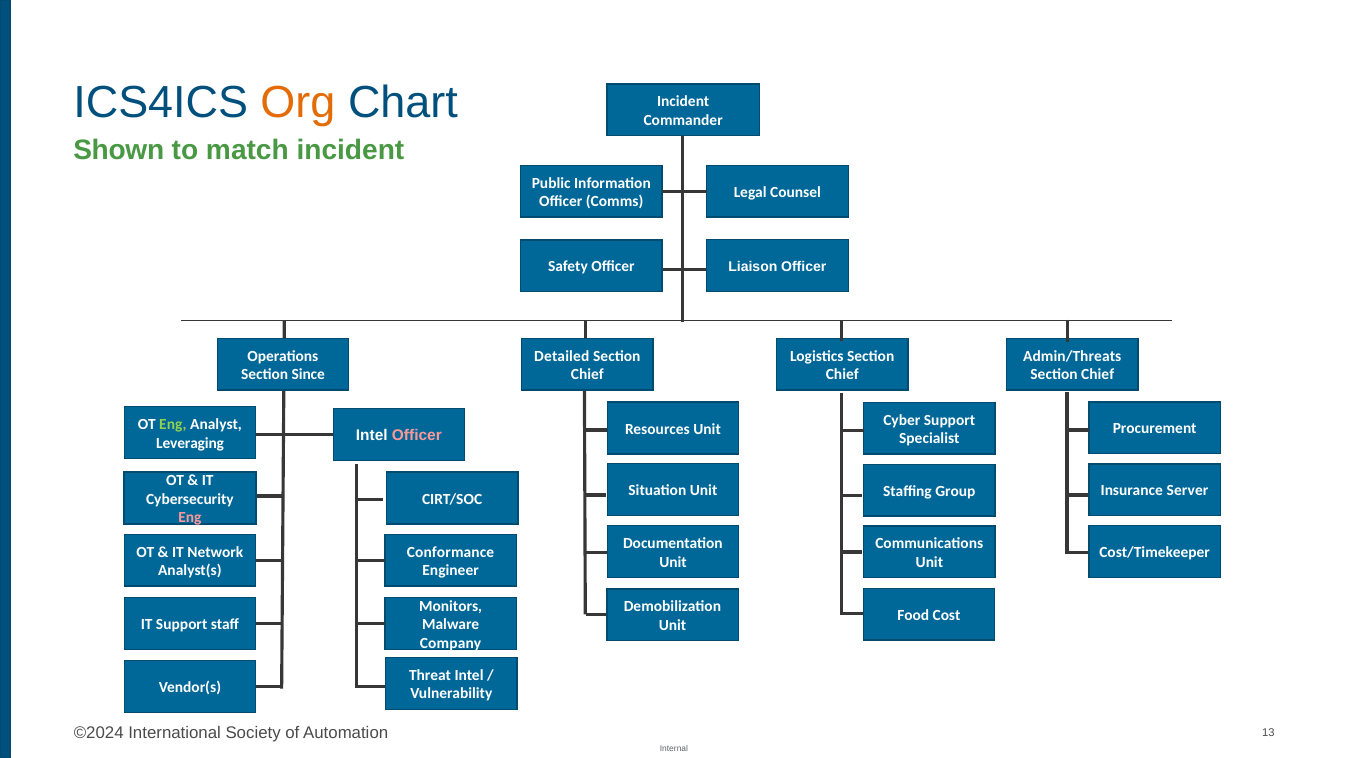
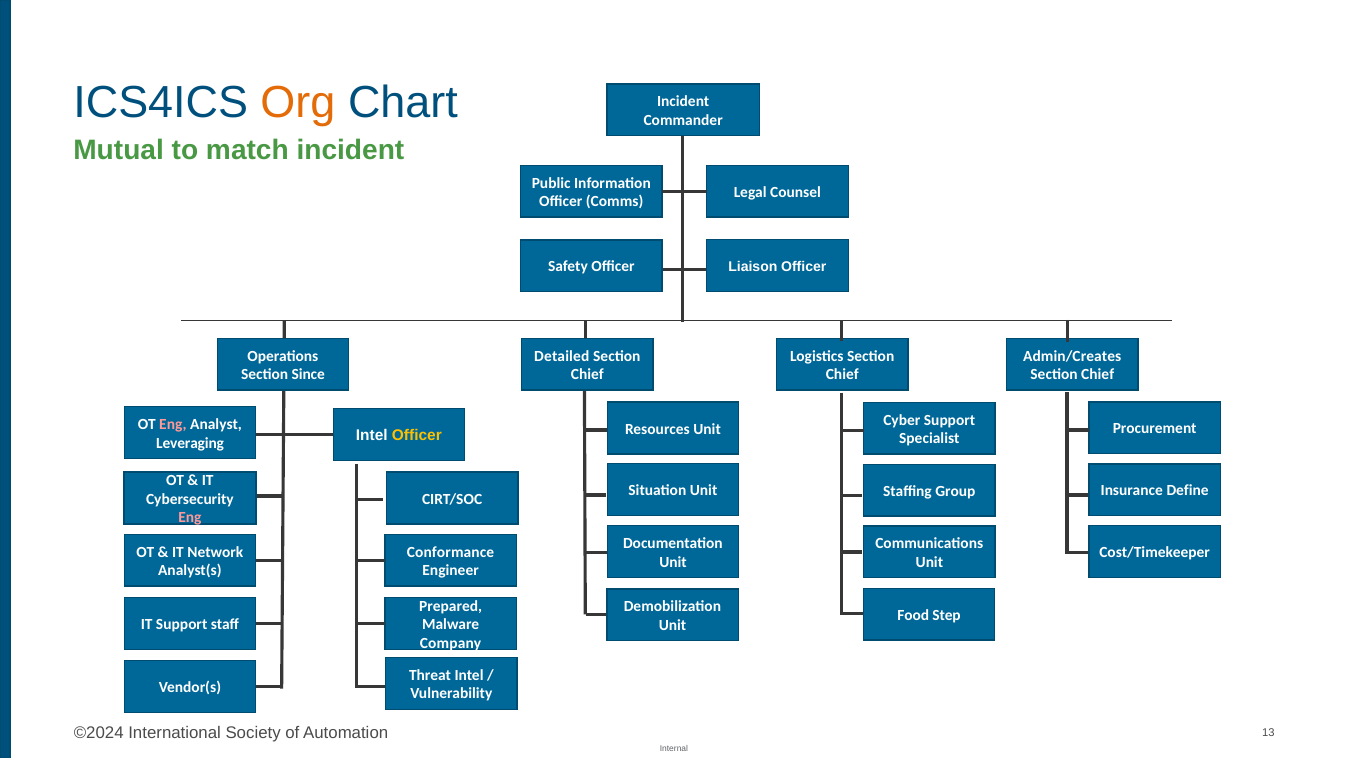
Shown: Shown -> Mutual (119, 150)
Admin/Threats: Admin/Threats -> Admin/Creates (1072, 356)
Eng colour: light green -> pink (173, 425)
Officer colour: pink -> yellow (417, 436)
Server: Server -> Define (1188, 491)
Monitors: Monitors -> Prepared (451, 606)
Cost: Cost -> Step (947, 616)
